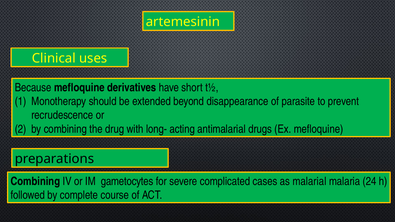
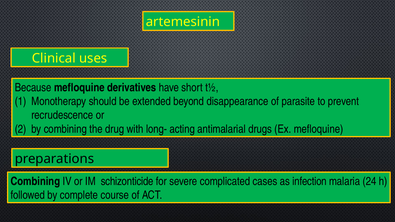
gametocytes: gametocytes -> schizonticide (127, 181)
malarial: malarial -> infection (310, 181)
